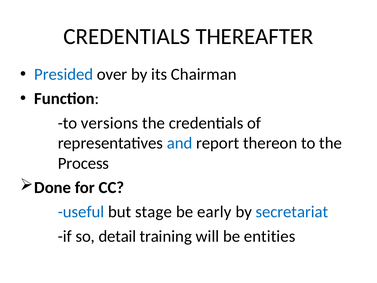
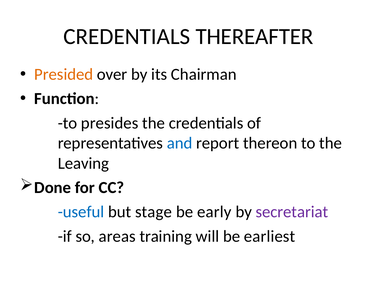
Presided colour: blue -> orange (64, 74)
versions: versions -> presides (110, 123)
Process: Process -> Leaving (83, 163)
secretariat colour: blue -> purple (292, 212)
detail: detail -> areas (117, 236)
entities: entities -> earliest (270, 236)
